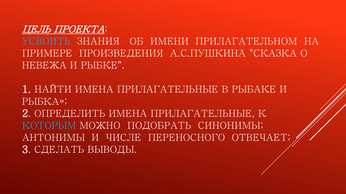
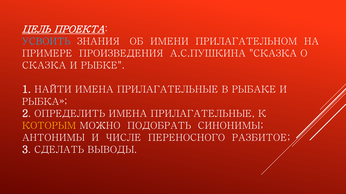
НЕВЕЖА: НЕВЕЖА -> СКАЗКА (44, 66)
КОТОРЫМ colour: light blue -> yellow (49, 126)
ОТВЕЧАЕТ: ОТВЕЧАЕТ -> РАЗБИТОЕ (261, 138)
